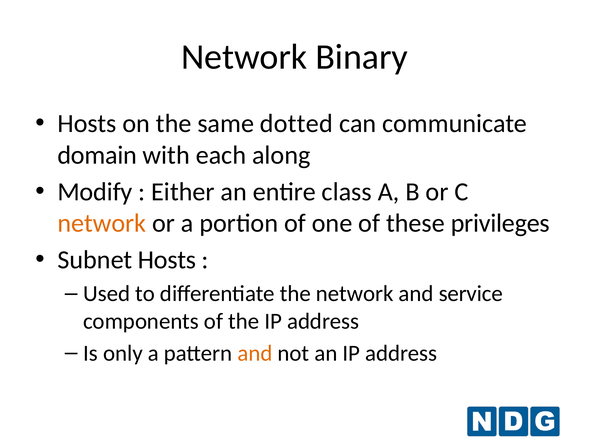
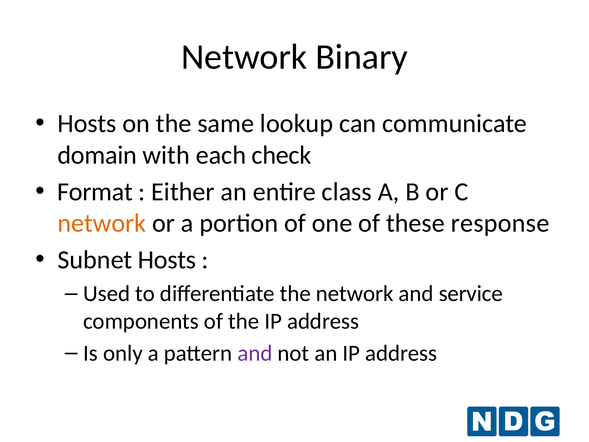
dotted: dotted -> lookup (297, 124)
along: along -> check (281, 155)
Modify: Modify -> Format (95, 192)
privileges: privileges -> response (500, 223)
and colour: orange -> purple (255, 353)
